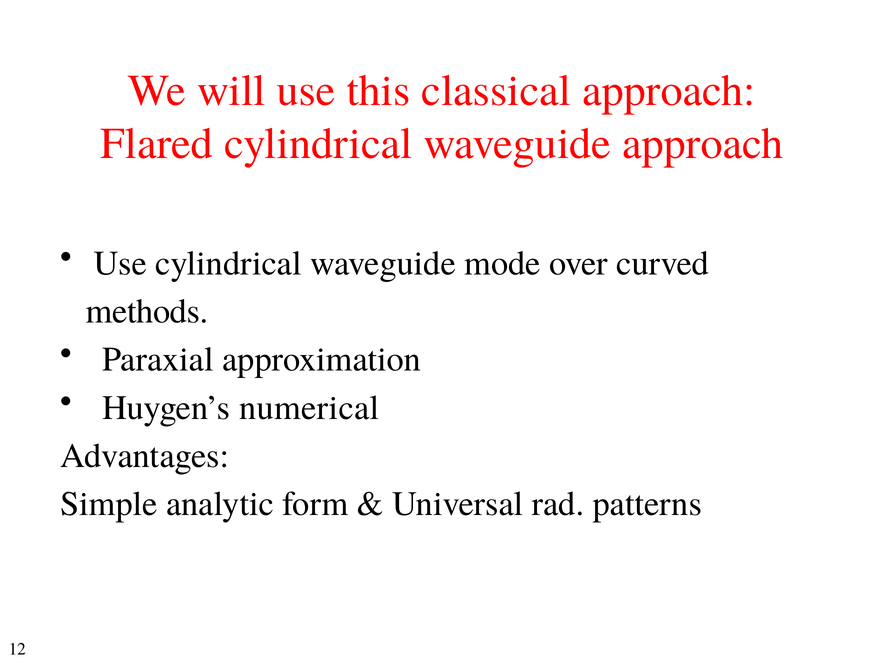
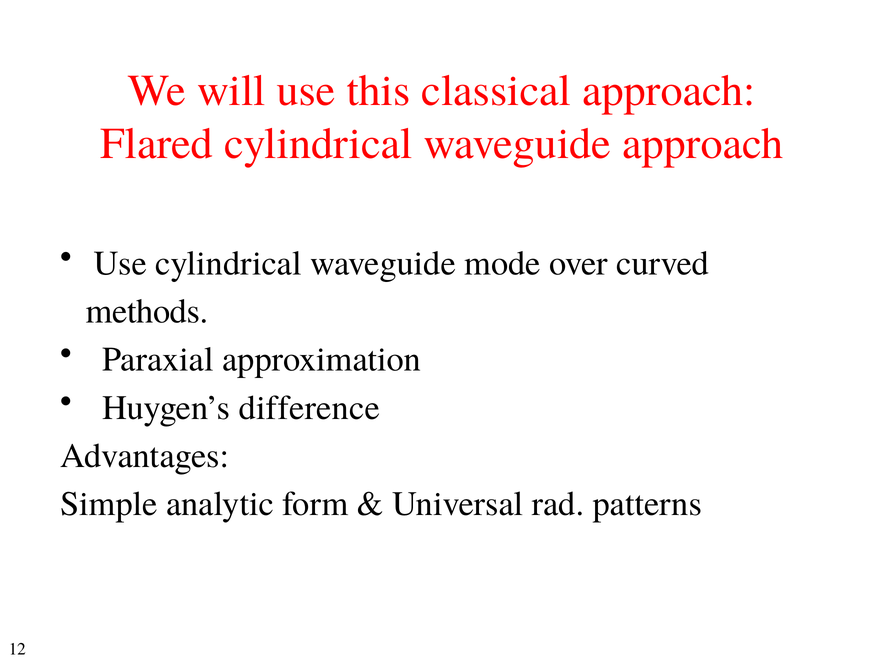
numerical: numerical -> difference (309, 408)
